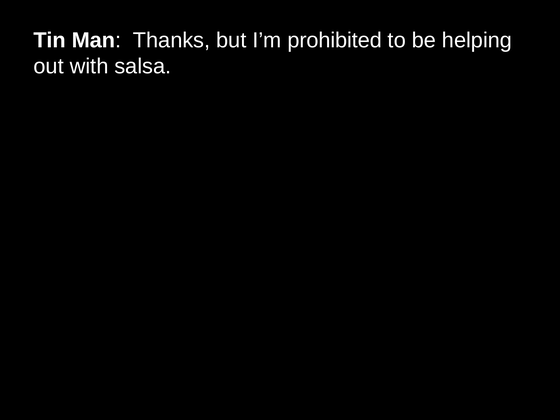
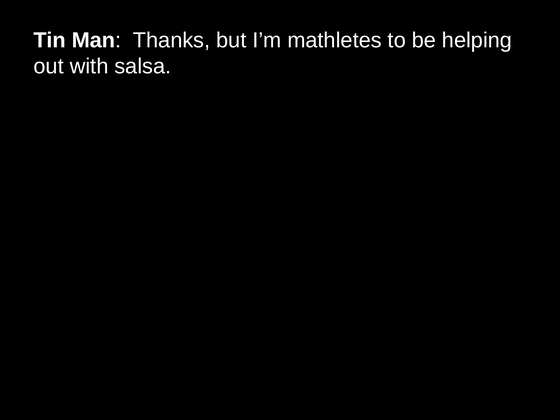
prohibited: prohibited -> mathletes (335, 40)
